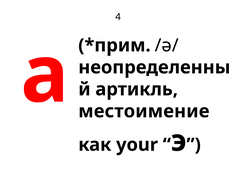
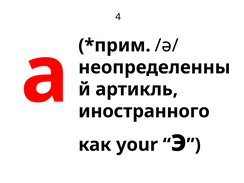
местоимение: местоимение -> иностранного (144, 111)
